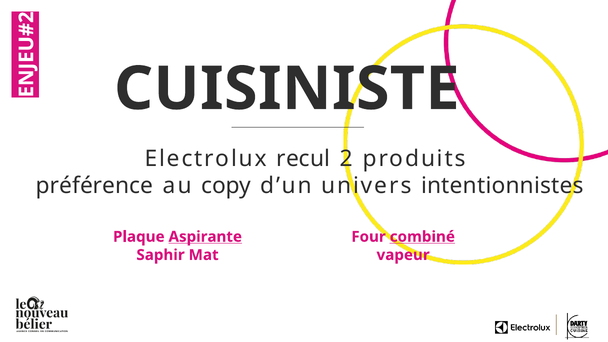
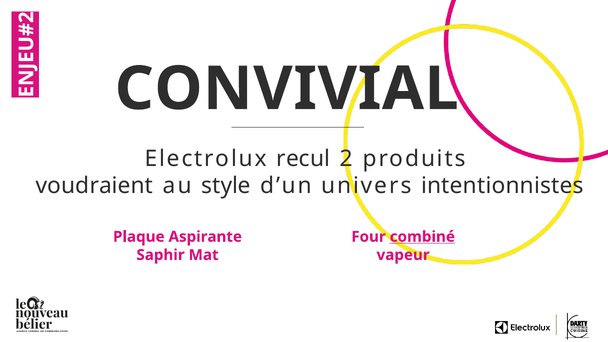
CUISINISTE: CUISINISTE -> CONVIVIAL (287, 89)
préférence: préférence -> voudraient (94, 186)
copy: copy -> style (226, 186)
Aspirante underline: present -> none (205, 237)
